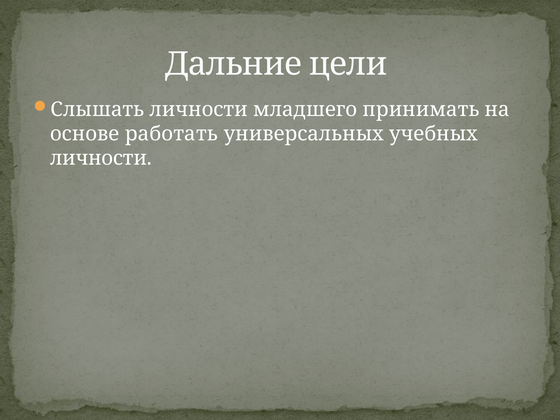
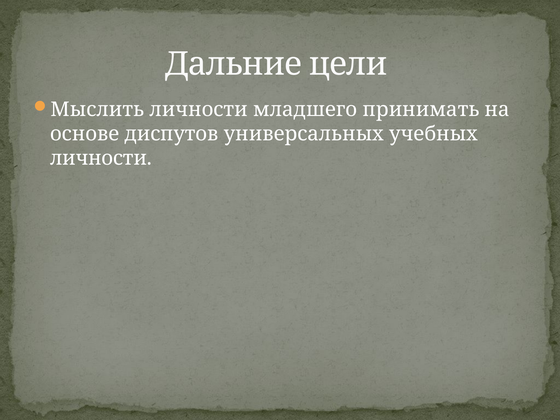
Слышать: Слышать -> Мыслить (97, 110)
работать: работать -> диспутов (171, 134)
